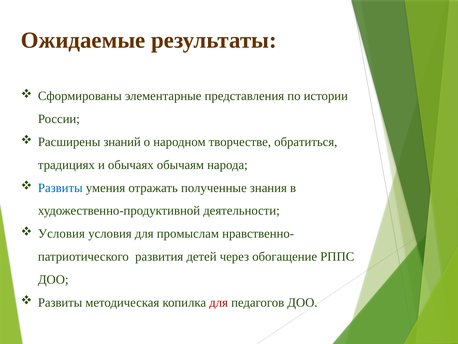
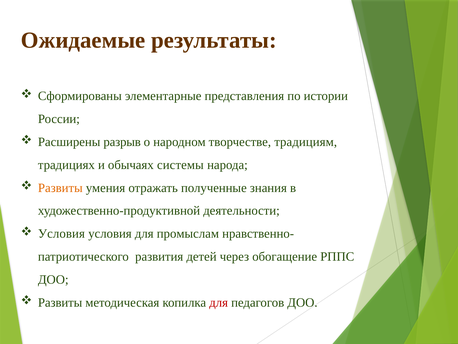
знаний: знаний -> разрыв (122, 142)
обратиться: обратиться -> традициям (306, 142)
обычаям: обычаям -> системы (180, 165)
Развиты colour: blue -> orange (60, 188)
